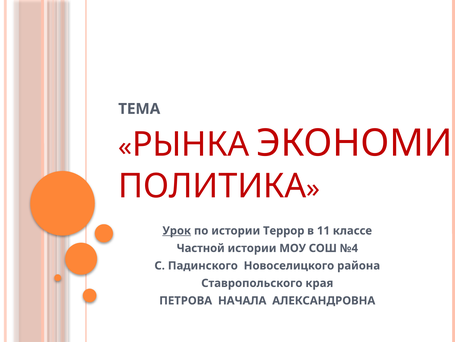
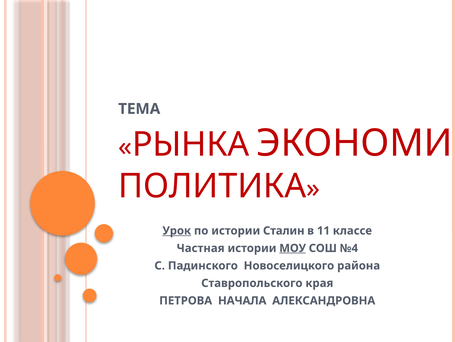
Террор: Террор -> Сталин (284, 230)
Частной: Частной -> Частная (201, 248)
МОУ underline: none -> present (293, 248)
